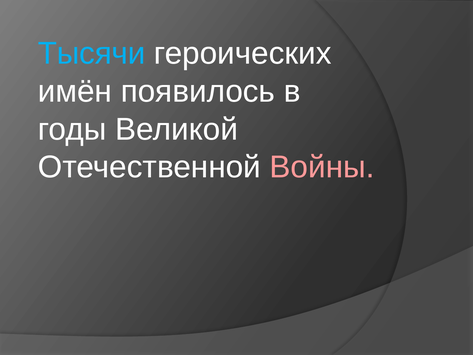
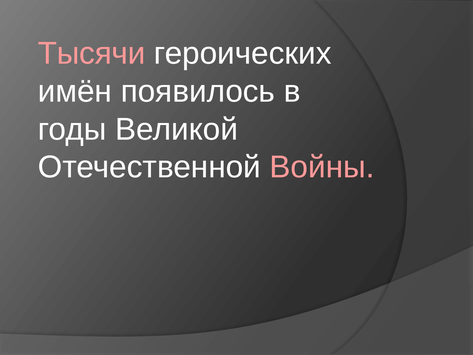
Тысячи colour: light blue -> pink (92, 54)
